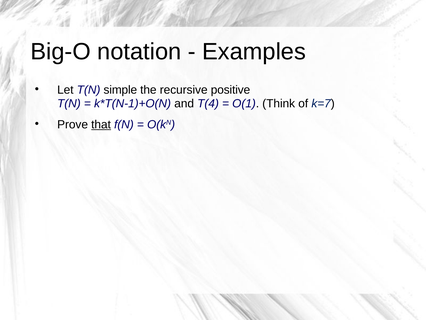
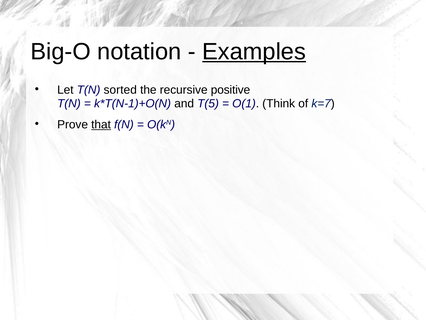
Examples underline: none -> present (254, 51)
simple: simple -> sorted (120, 90)
T(4: T(4 -> T(5 (208, 103)
